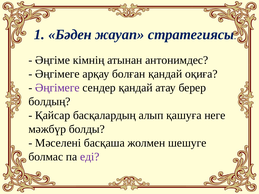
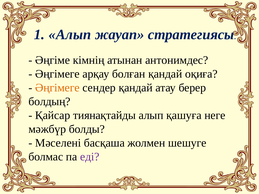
1 Бәден: Бәден -> Алып (70, 35)
Әңгімеге colour: purple -> orange (57, 88)
басқалардың: басқалардың -> тиянақтайды (104, 115)
